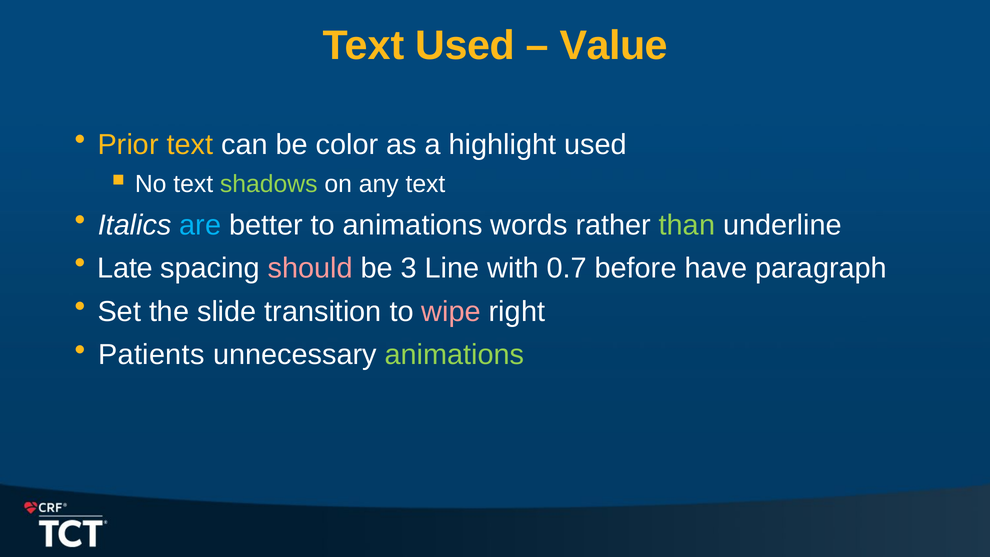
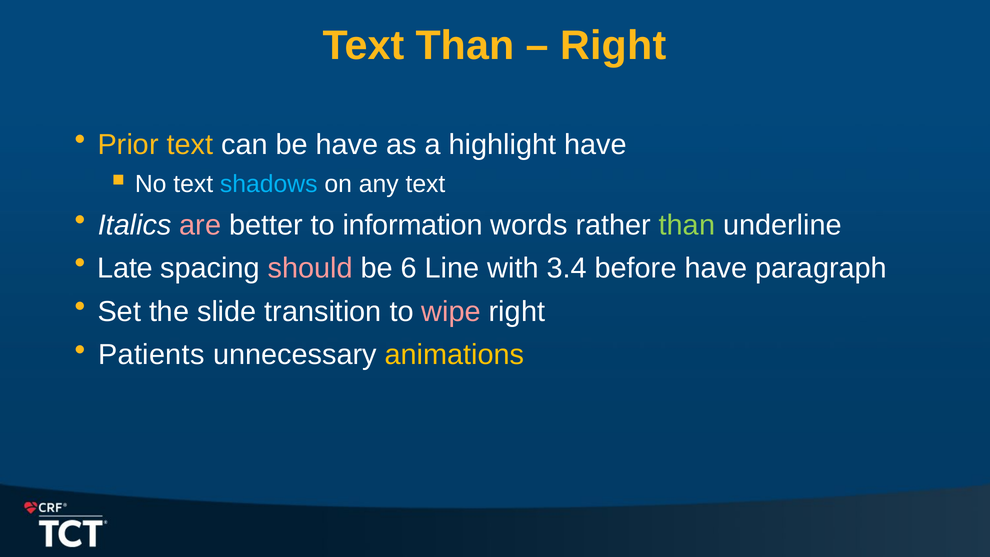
Text Used: Used -> Than (465, 45)
Value: Value -> Right (613, 45)
be color: color -> have (347, 145)
highlight used: used -> have (596, 145)
shadows colour: light green -> light blue (269, 184)
are colour: light blue -> pink (200, 225)
to animations: animations -> information (413, 225)
3: 3 -> 6 (409, 268)
0.7: 0.7 -> 3.4 (567, 268)
animations colour: light green -> yellow (455, 355)
